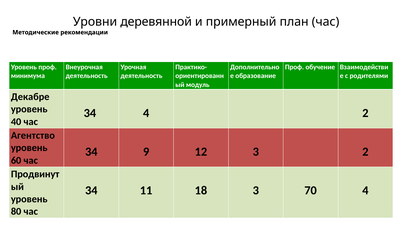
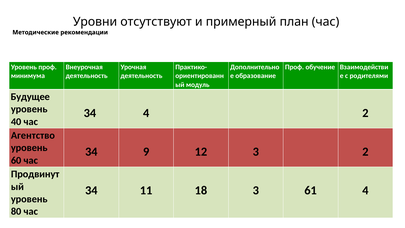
деревянной: деревянной -> отсутствуют (156, 22)
Декабре: Декабре -> Будущее (30, 97)
70: 70 -> 61 (311, 190)
